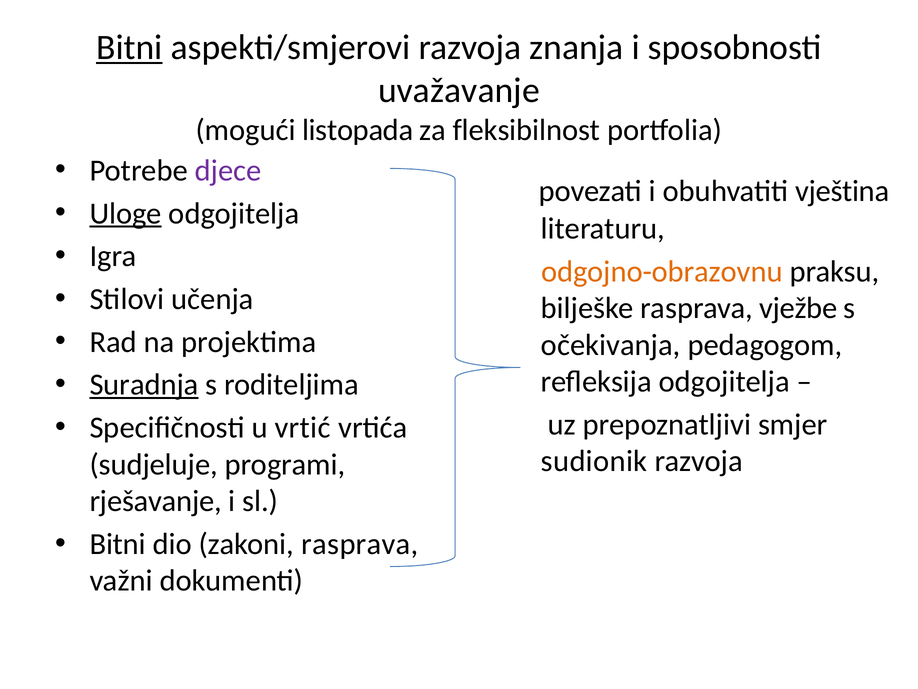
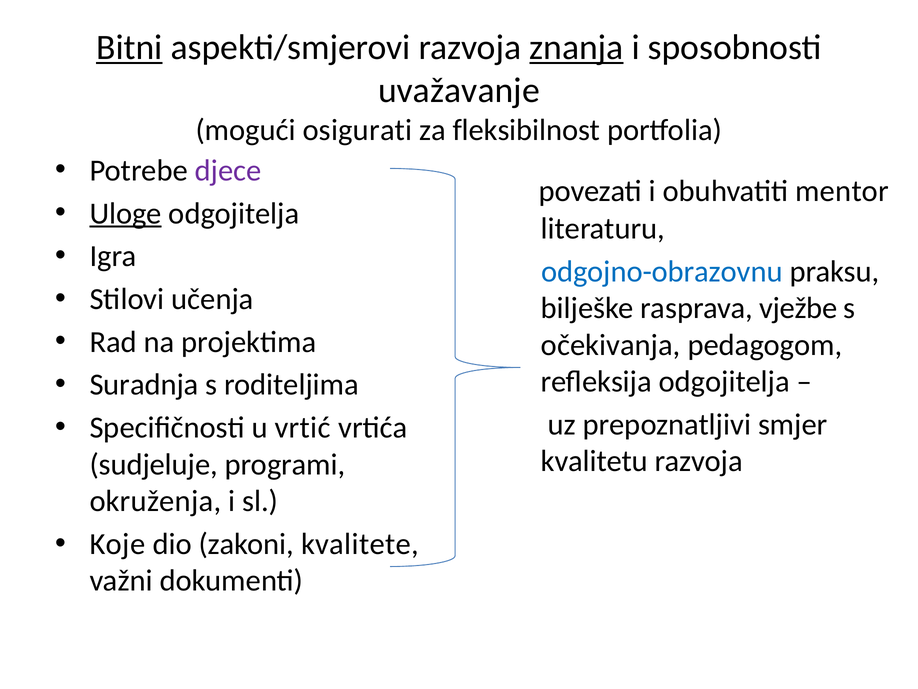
znanja underline: none -> present (576, 48)
listopada: listopada -> osigurati (357, 130)
vještina: vještina -> mentor (842, 191)
odgojno-obrazovnu colour: orange -> blue (662, 271)
Suradnja underline: present -> none (144, 385)
sudionik: sudionik -> kvalitetu (594, 461)
rješavanje: rješavanje -> okruženja (155, 501)
Bitni: Bitni -> Koje (117, 544)
zakoni rasprava: rasprava -> kvalitete (360, 544)
